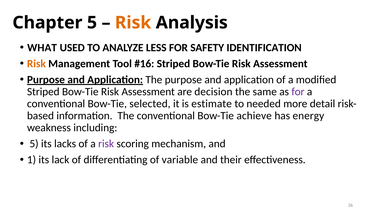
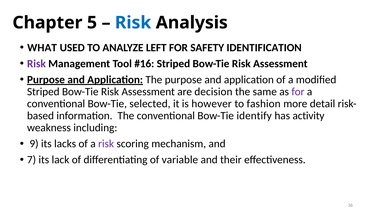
Risk colour: orange -> blue (133, 23)
LESS: LESS -> LEFT (156, 48)
Risk colour: orange -> purple (36, 64)
estimate: estimate -> however (212, 104)
needed: needed -> fashion (264, 104)
achieve: achieve -> identify (254, 116)
energy: energy -> activity (309, 116)
5: 5 -> 9 (34, 144)
1: 1 -> 7 (32, 160)
